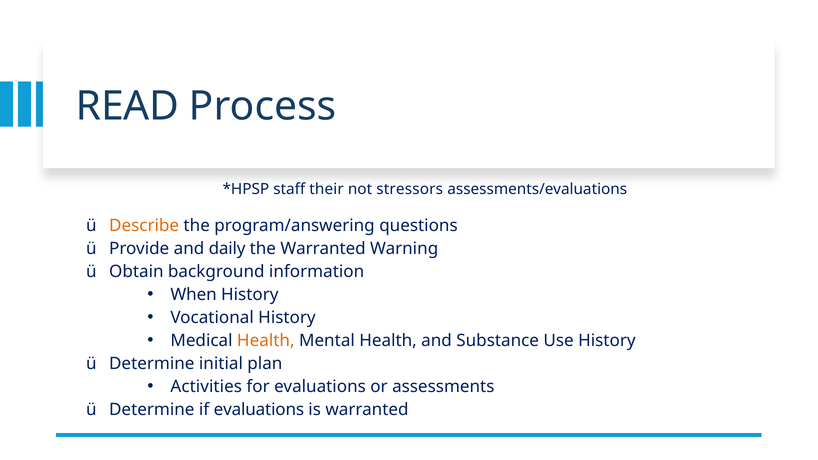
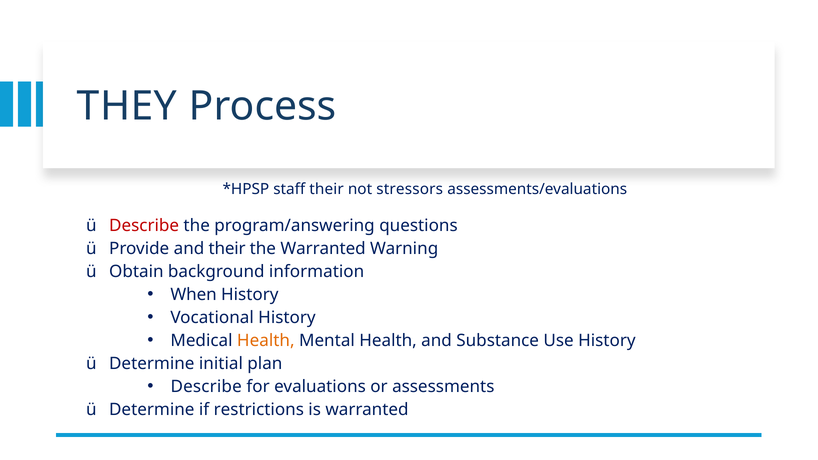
READ: READ -> THEY (127, 106)
Describe colour: orange -> red (144, 226)
and daily: daily -> their (227, 249)
Activities: Activities -> Describe (206, 387)
if evaluations: evaluations -> restrictions (259, 410)
